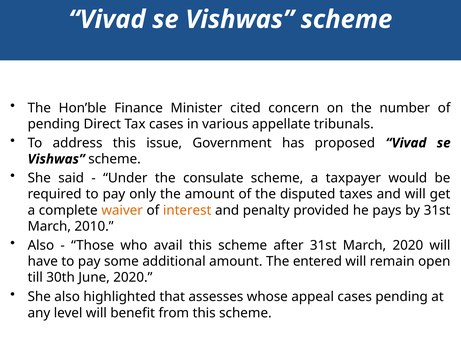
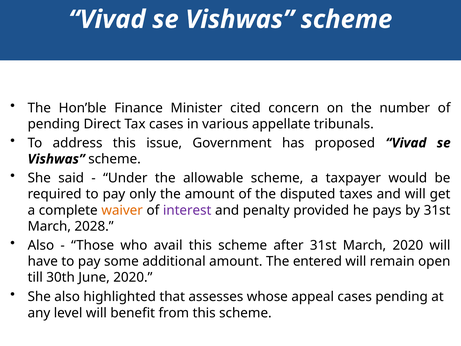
consulate: consulate -> allowable (213, 178)
interest colour: orange -> purple (187, 210)
2010: 2010 -> 2028 (94, 226)
